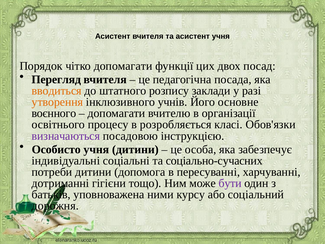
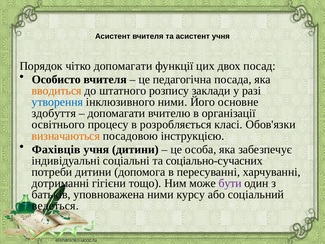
Перегляд: Перегляд -> Особисто (56, 79)
утворення colour: orange -> blue (57, 102)
інклюзивного учнів: учнів -> ними (173, 102)
воєнного: воєнного -> здобуття (54, 113)
визначаються colour: purple -> orange (66, 136)
Особисто: Особисто -> Фахівців (56, 149)
дорожня: дорожня -> ведеться (55, 206)
